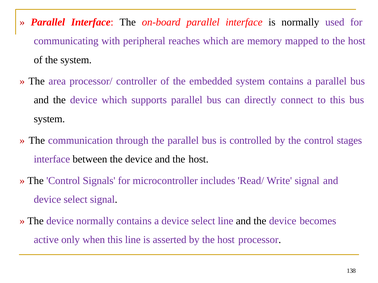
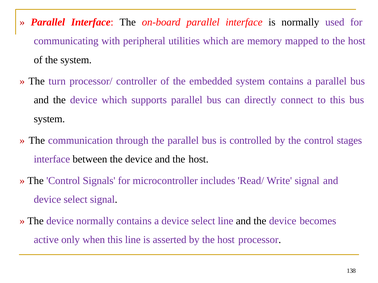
reaches: reaches -> utilities (184, 41)
area: area -> turn (57, 81)
